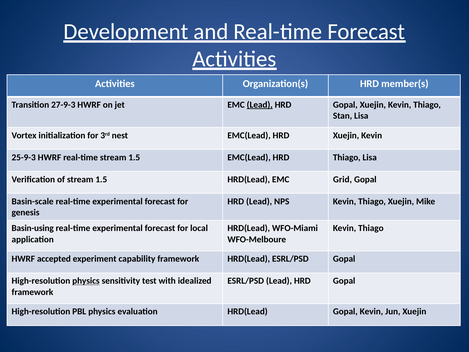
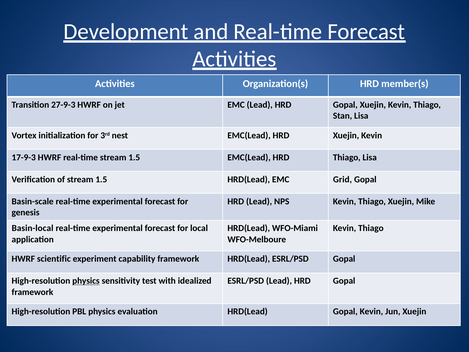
Lead underline: present -> none (260, 105)
25-9-3: 25-9-3 -> 17-9-3 (24, 157)
Basin-using: Basin-using -> Basin-local (33, 228)
accepted: accepted -> scientific (54, 259)
